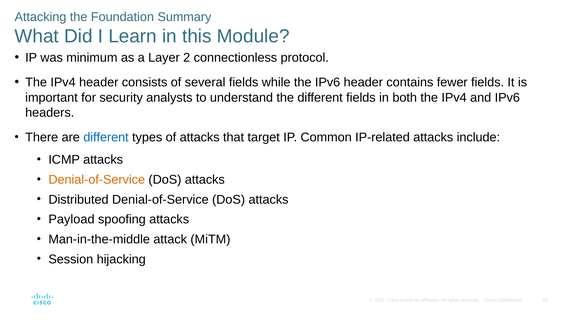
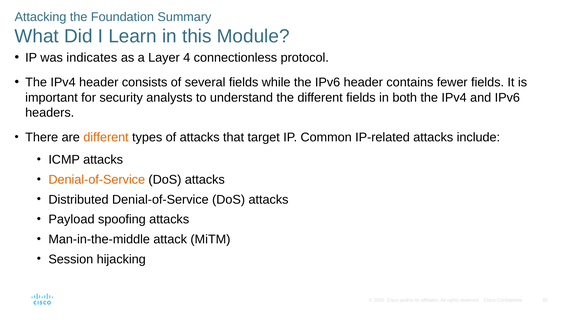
minimum: minimum -> indicates (92, 58)
2: 2 -> 4 (187, 58)
different colour: blue -> orange (106, 137)
